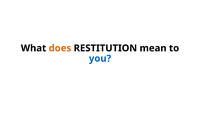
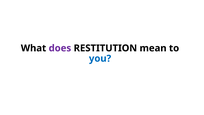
does colour: orange -> purple (60, 48)
